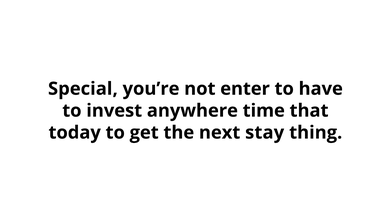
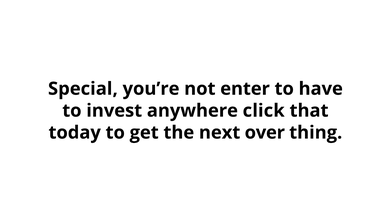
time: time -> click (264, 111)
stay: stay -> over (265, 133)
